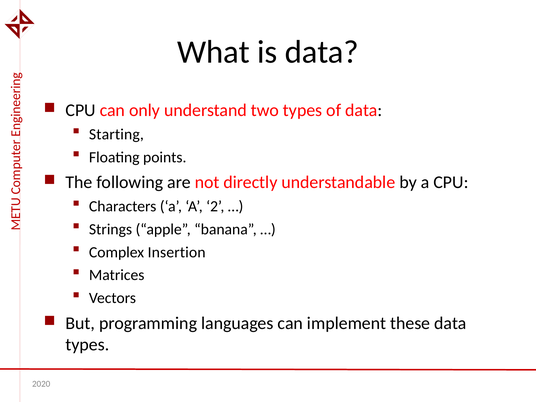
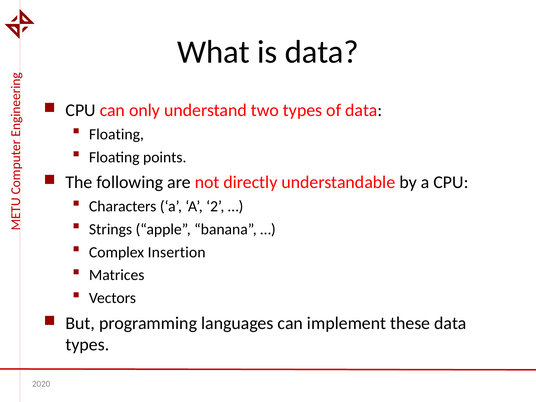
Starting: Starting -> Floating (116, 134)
